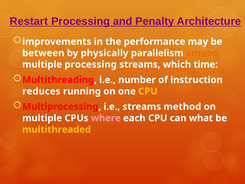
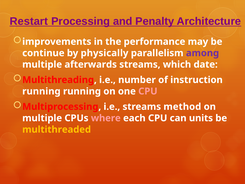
between: between -> continue (43, 53)
among colour: orange -> purple (202, 53)
multiple processing: processing -> afterwards (91, 64)
time: time -> date (206, 64)
reduces: reduces -> running (41, 91)
CPU colour: yellow -> pink (148, 91)
what: what -> units (201, 118)
